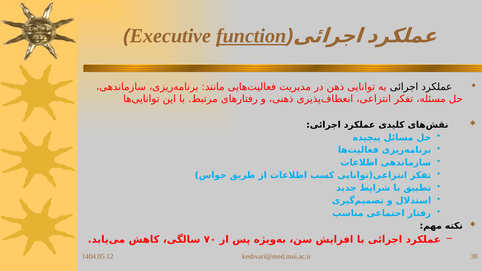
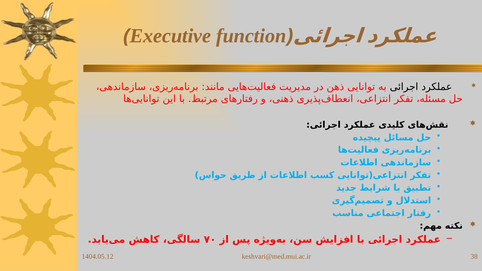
function underline: present -> none (251, 36)
